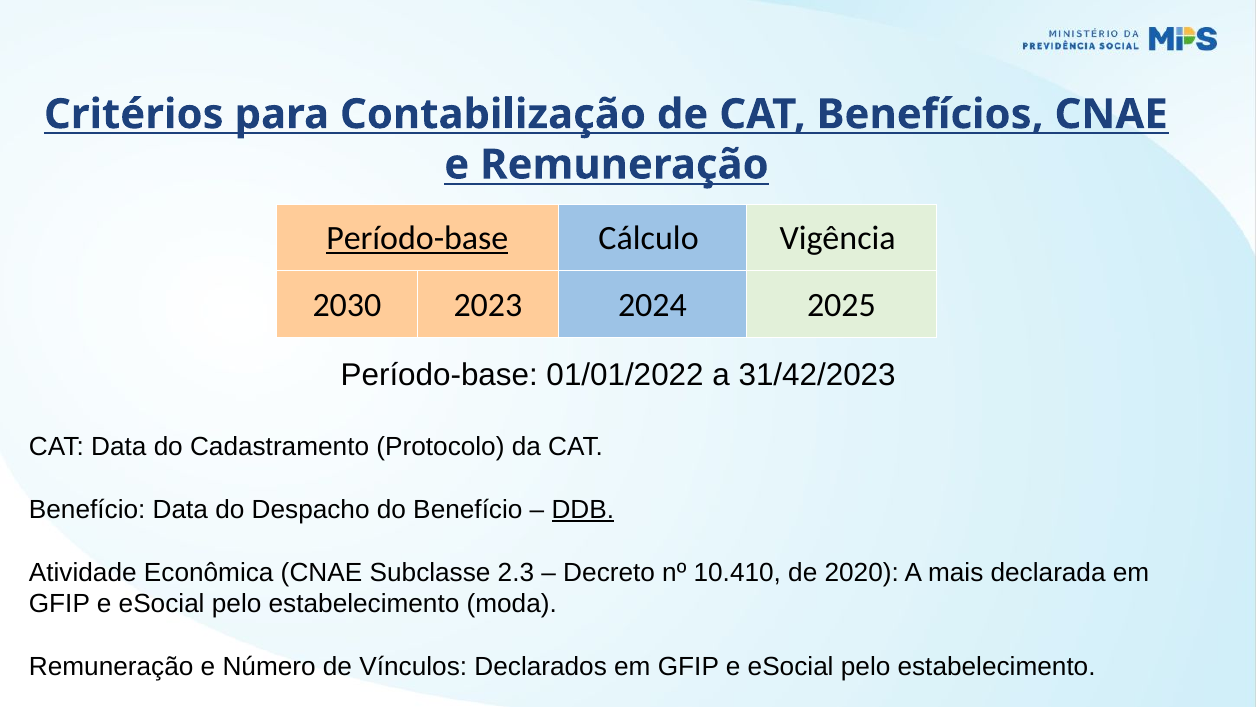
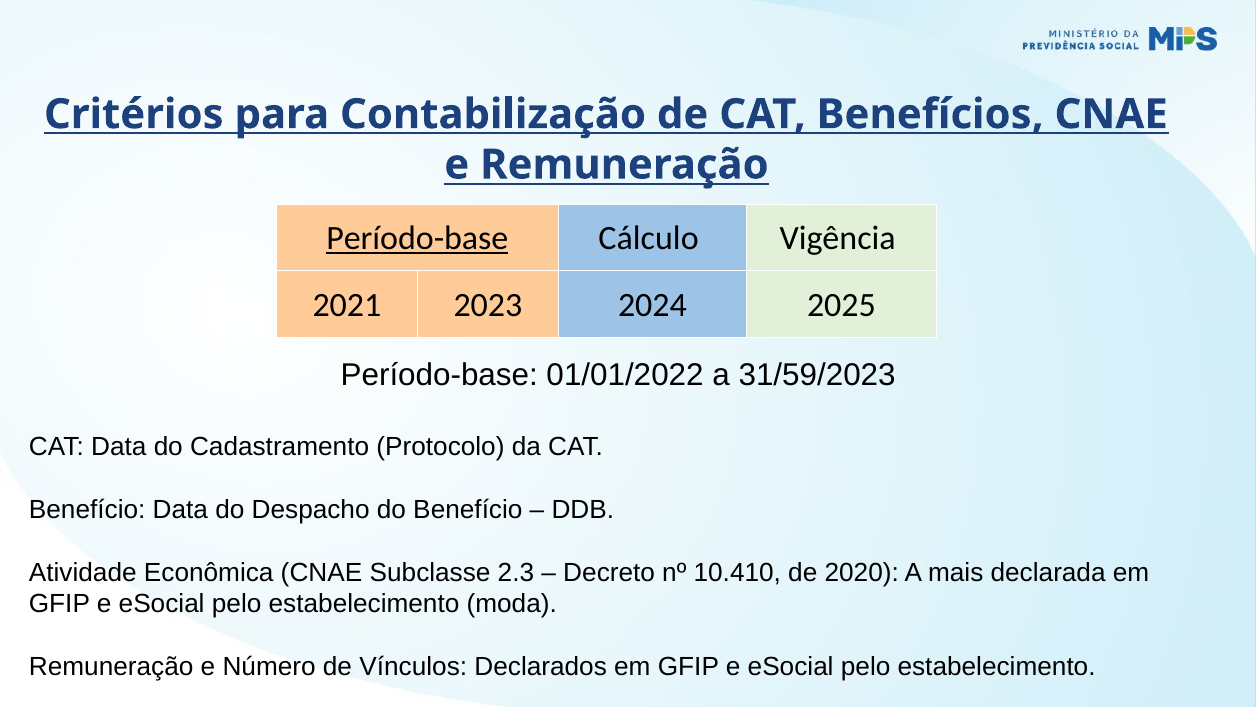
2030: 2030 -> 2021 (347, 305)
31/42/2023: 31/42/2023 -> 31/59/2023 (817, 375)
DDB underline: present -> none (583, 509)
